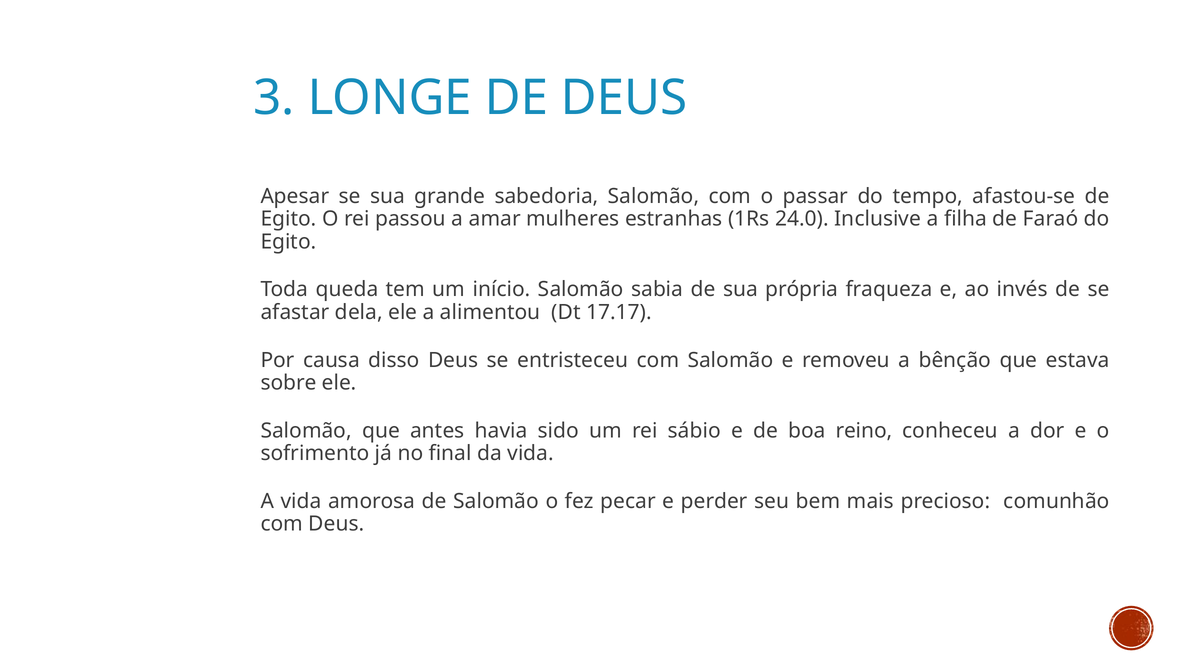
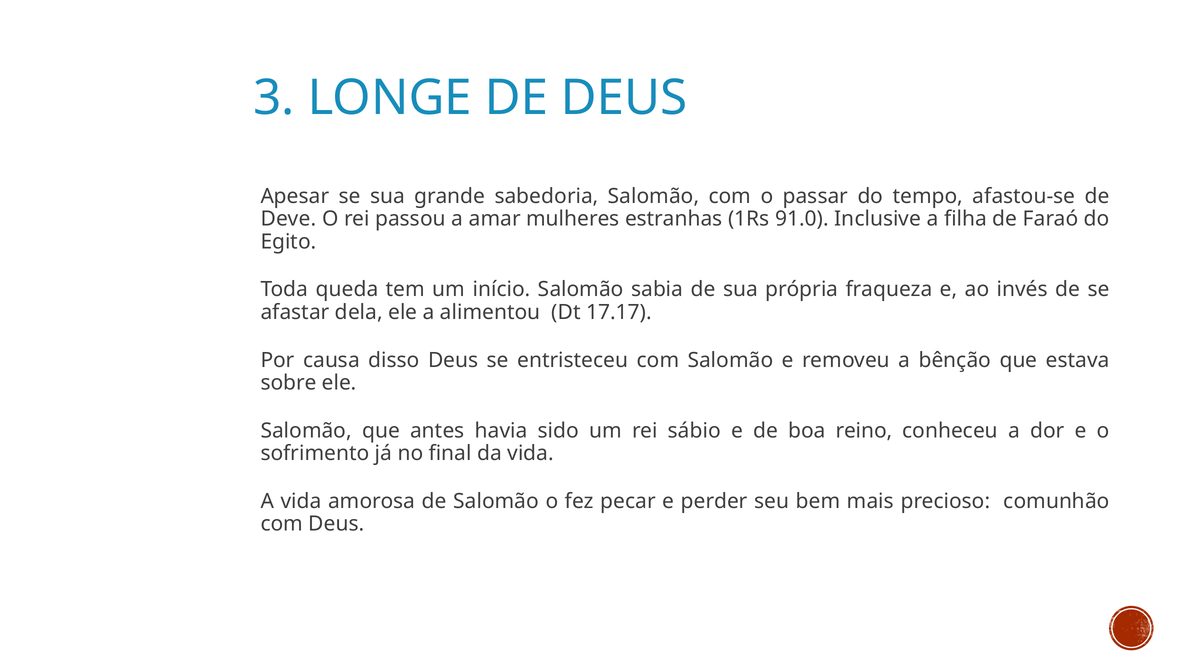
Egito: Egito -> Deve (288, 219)
24.0: 24.0 -> 91.0 (802, 219)
